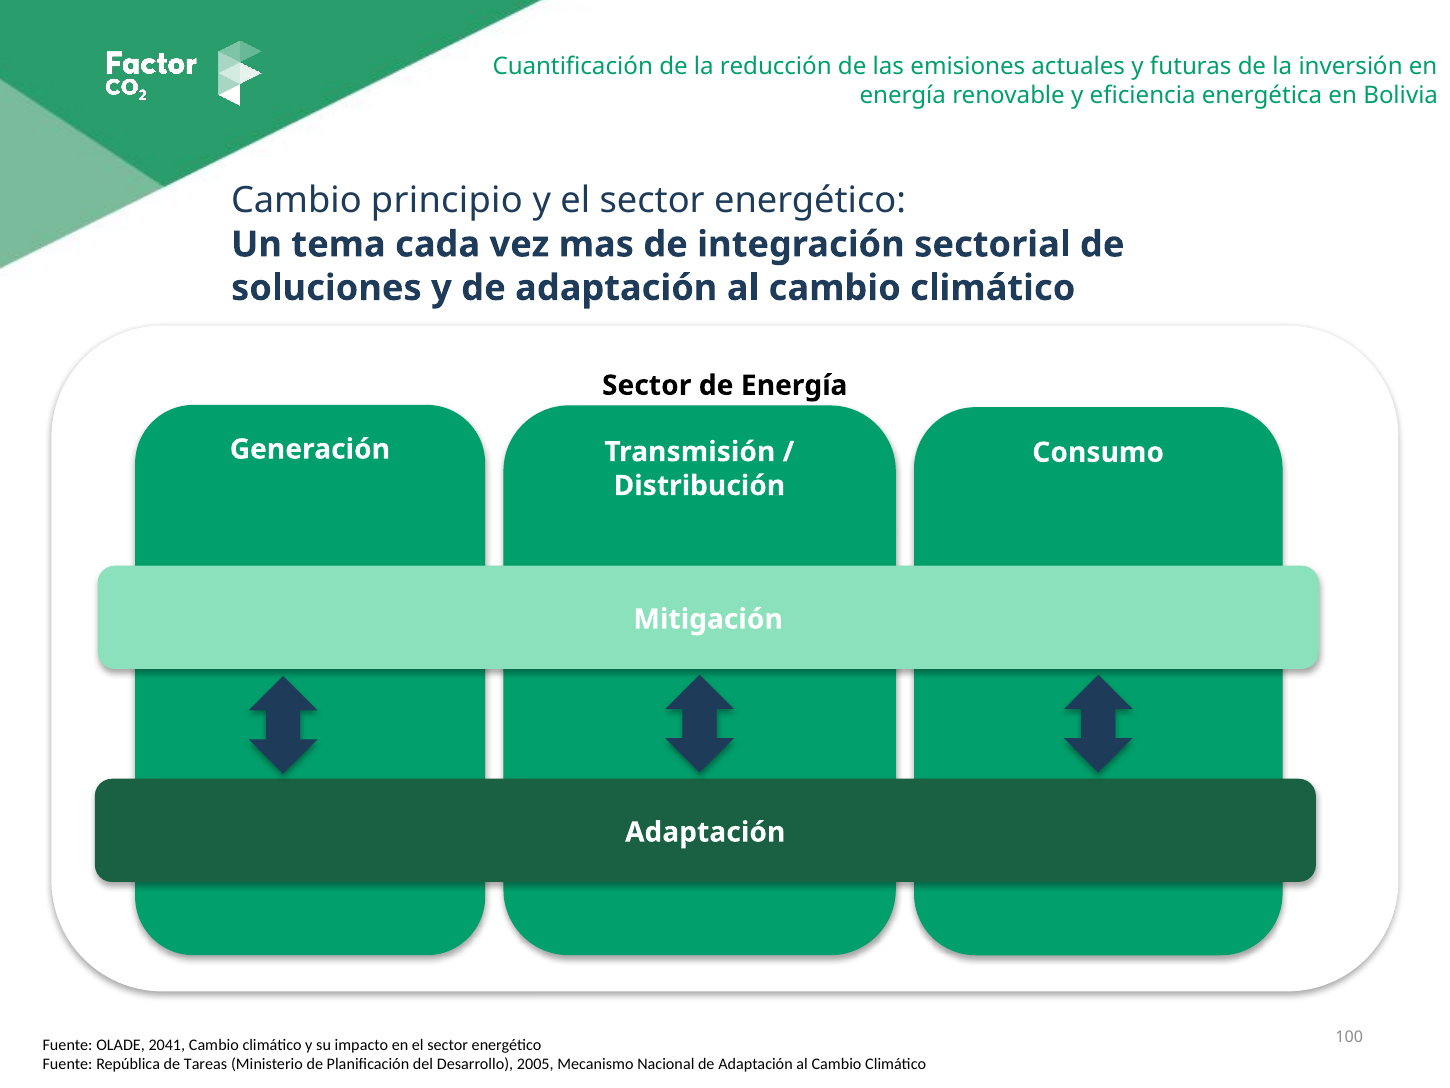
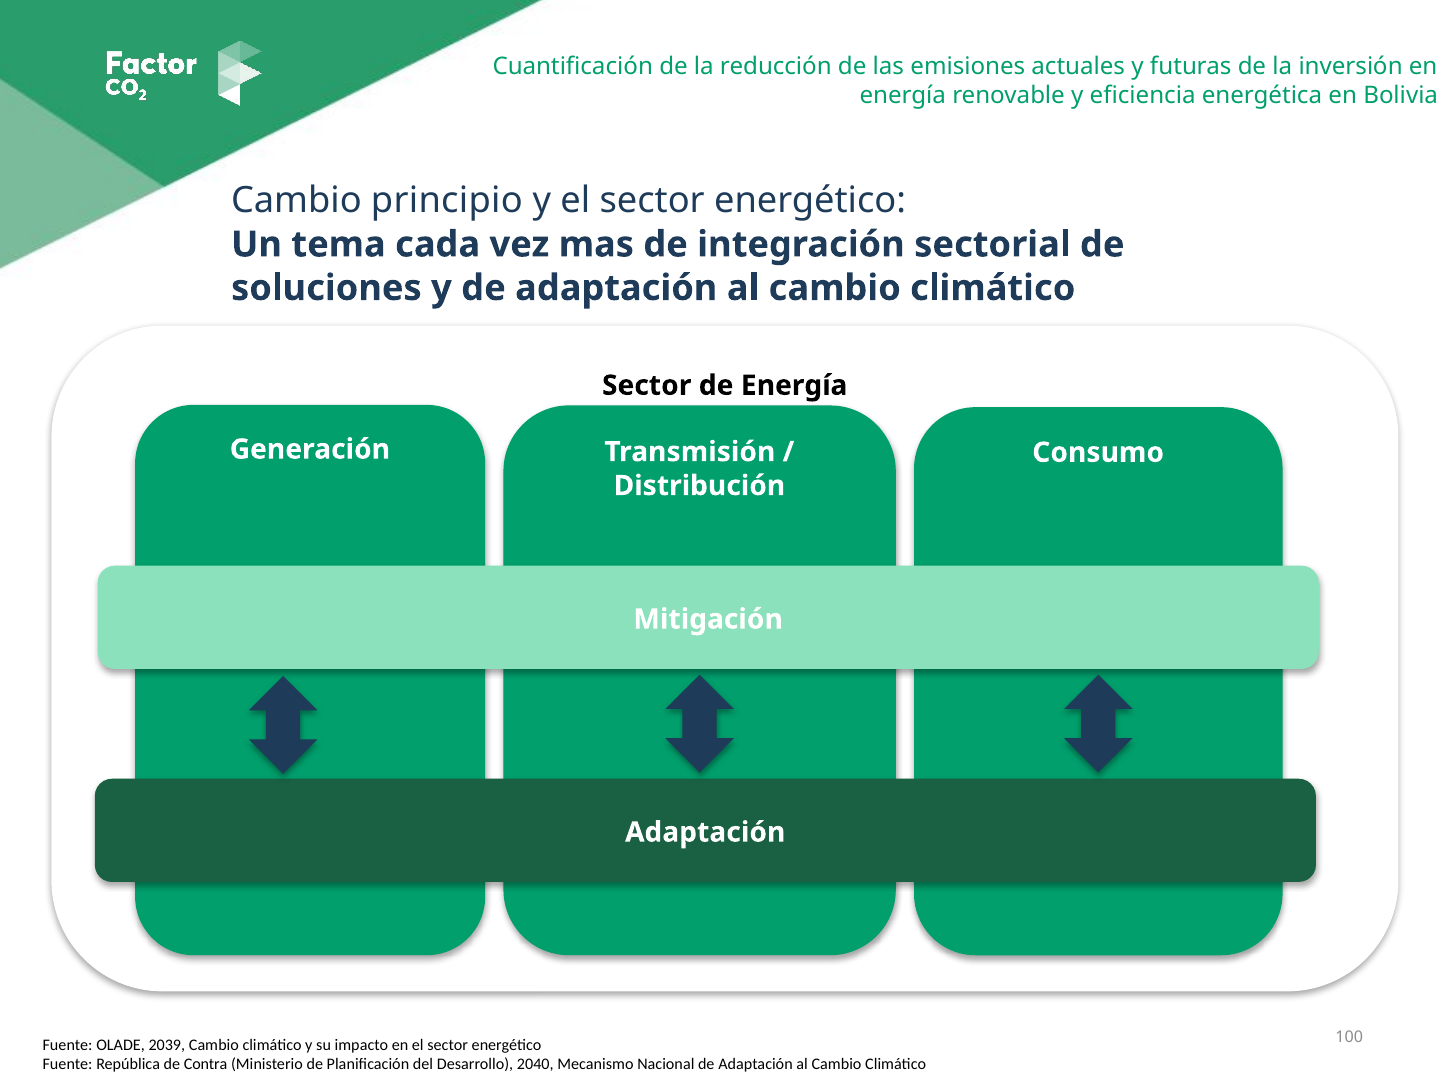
2041: 2041 -> 2039 (167, 1045)
Tareas: Tareas -> Contra (206, 1064)
2005: 2005 -> 2040 (535, 1064)
